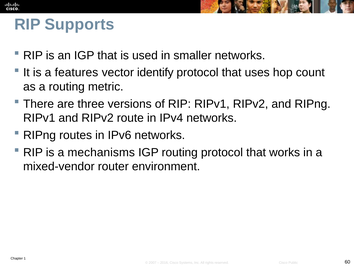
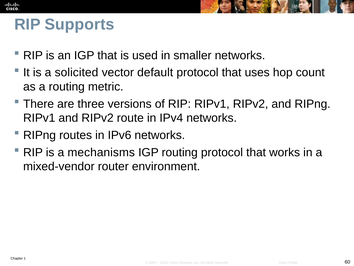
features: features -> solicited (76, 72)
identify: identify -> default (155, 72)
